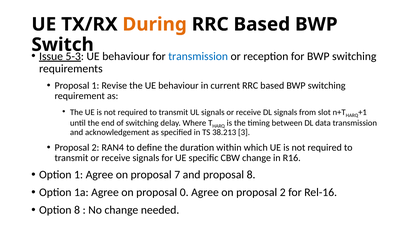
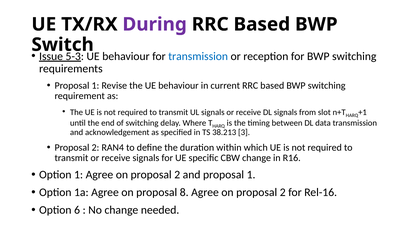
During colour: orange -> purple (155, 24)
7: 7 -> 2 (177, 175)
and proposal 8: 8 -> 1 (251, 175)
0: 0 -> 8 (184, 193)
Option 8: 8 -> 6 (77, 211)
